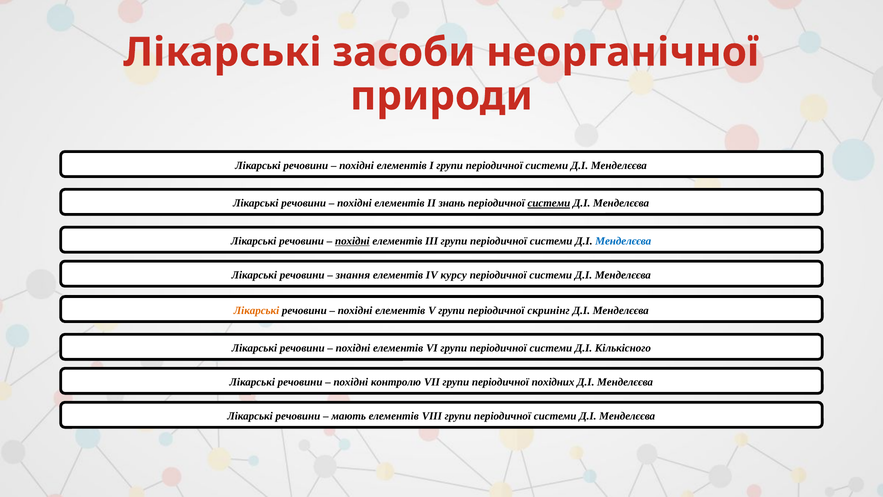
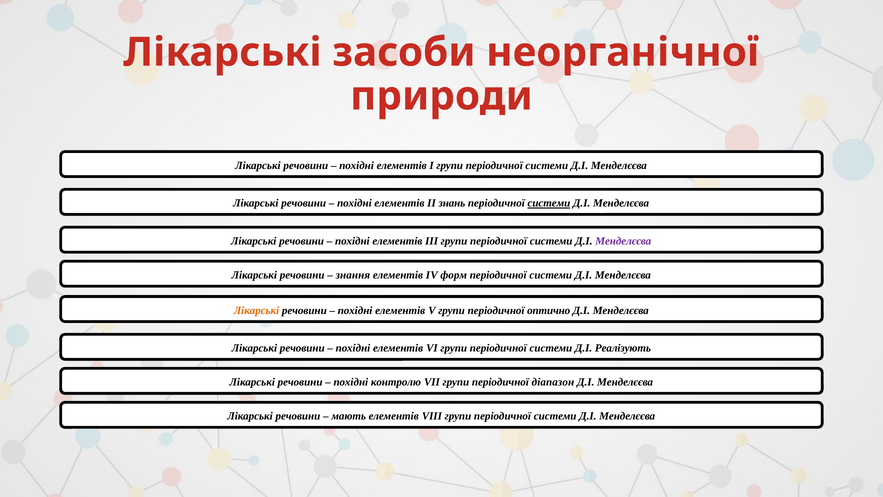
похідні underline: present -> none (352, 241)
Менделєєва colour: blue -> purple (623, 241)
курсу: курсу -> форм (454, 275)
скринінг: скринінг -> оптично (549, 310)
Кількісного: Кількісного -> Реалізують (623, 348)
похідних: похідних -> діапазон (553, 382)
